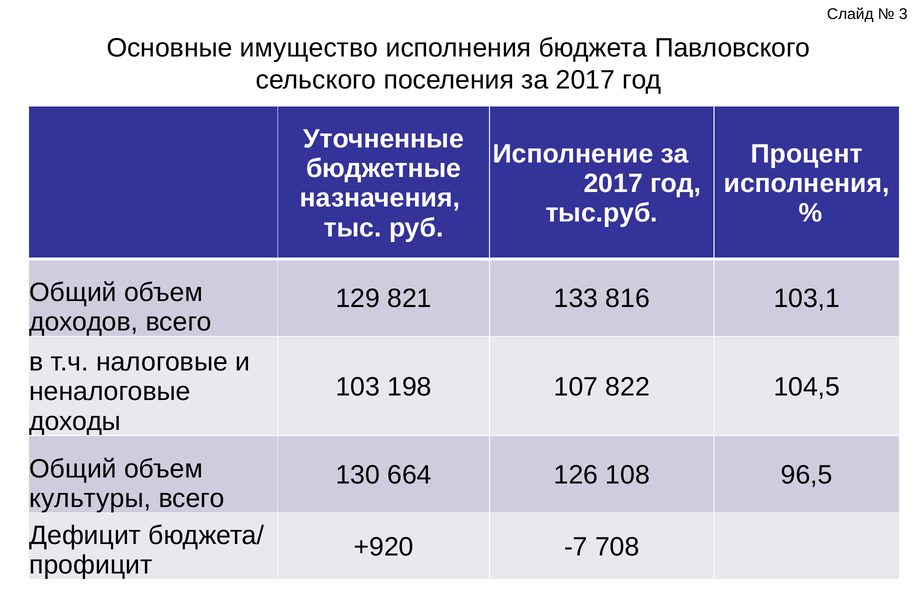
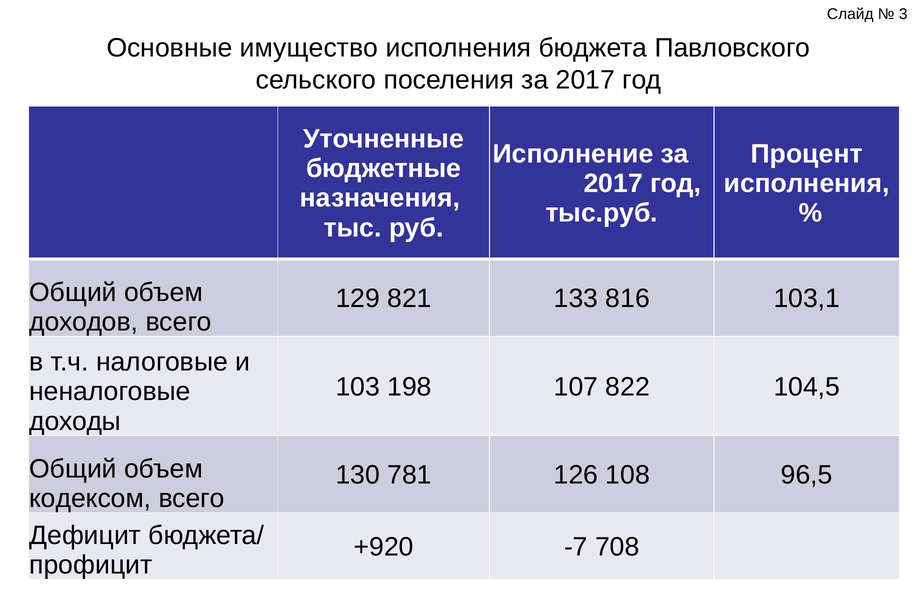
664: 664 -> 781 (410, 475)
культуры: культуры -> кодексом (90, 499)
